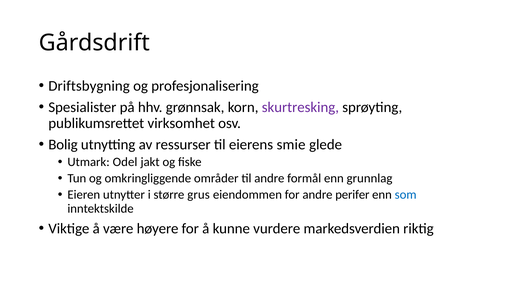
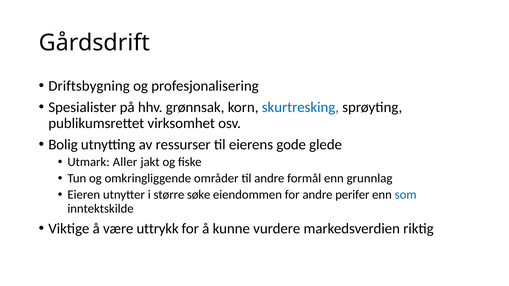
skurtresking colour: purple -> blue (300, 107)
smie: smie -> gode (291, 145)
Odel: Odel -> Aller (125, 162)
grus: grus -> søke (199, 195)
høyere: høyere -> uttrykk (158, 229)
